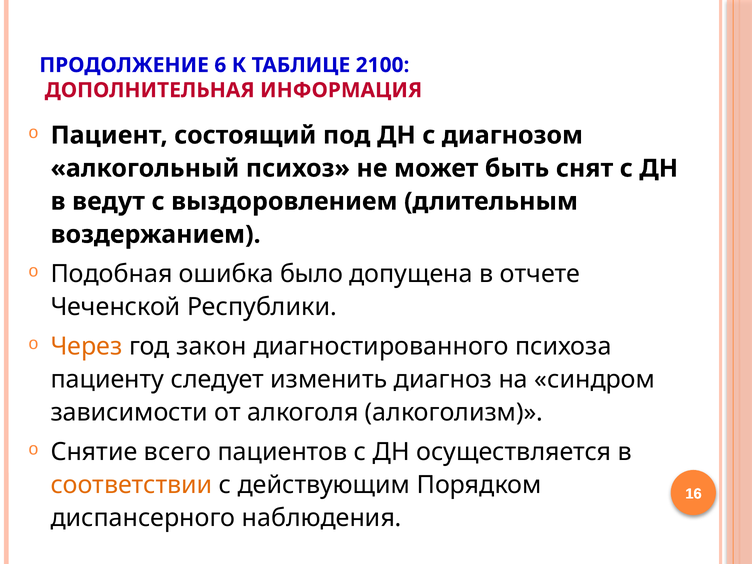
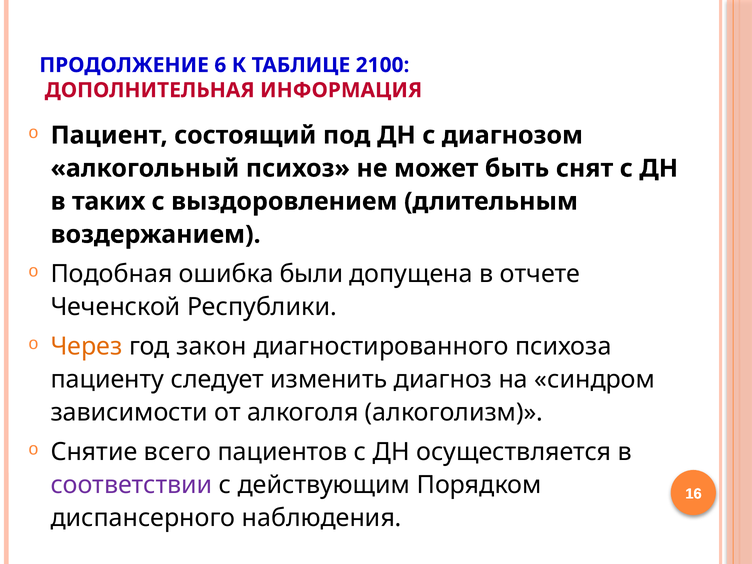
ведут: ведут -> таких (109, 201)
было: было -> были (311, 274)
соответствии colour: orange -> purple (131, 485)
